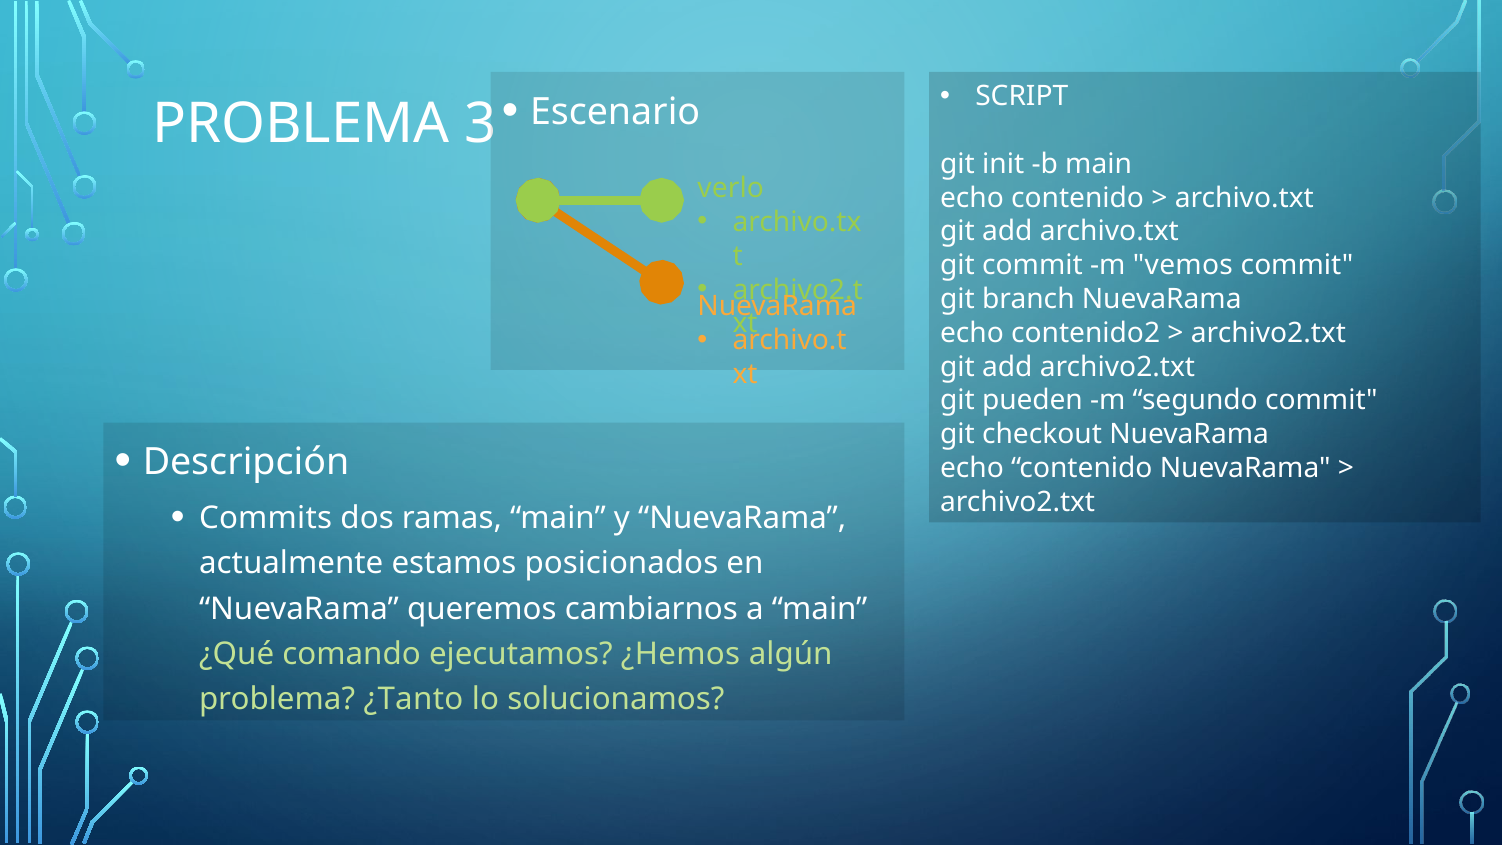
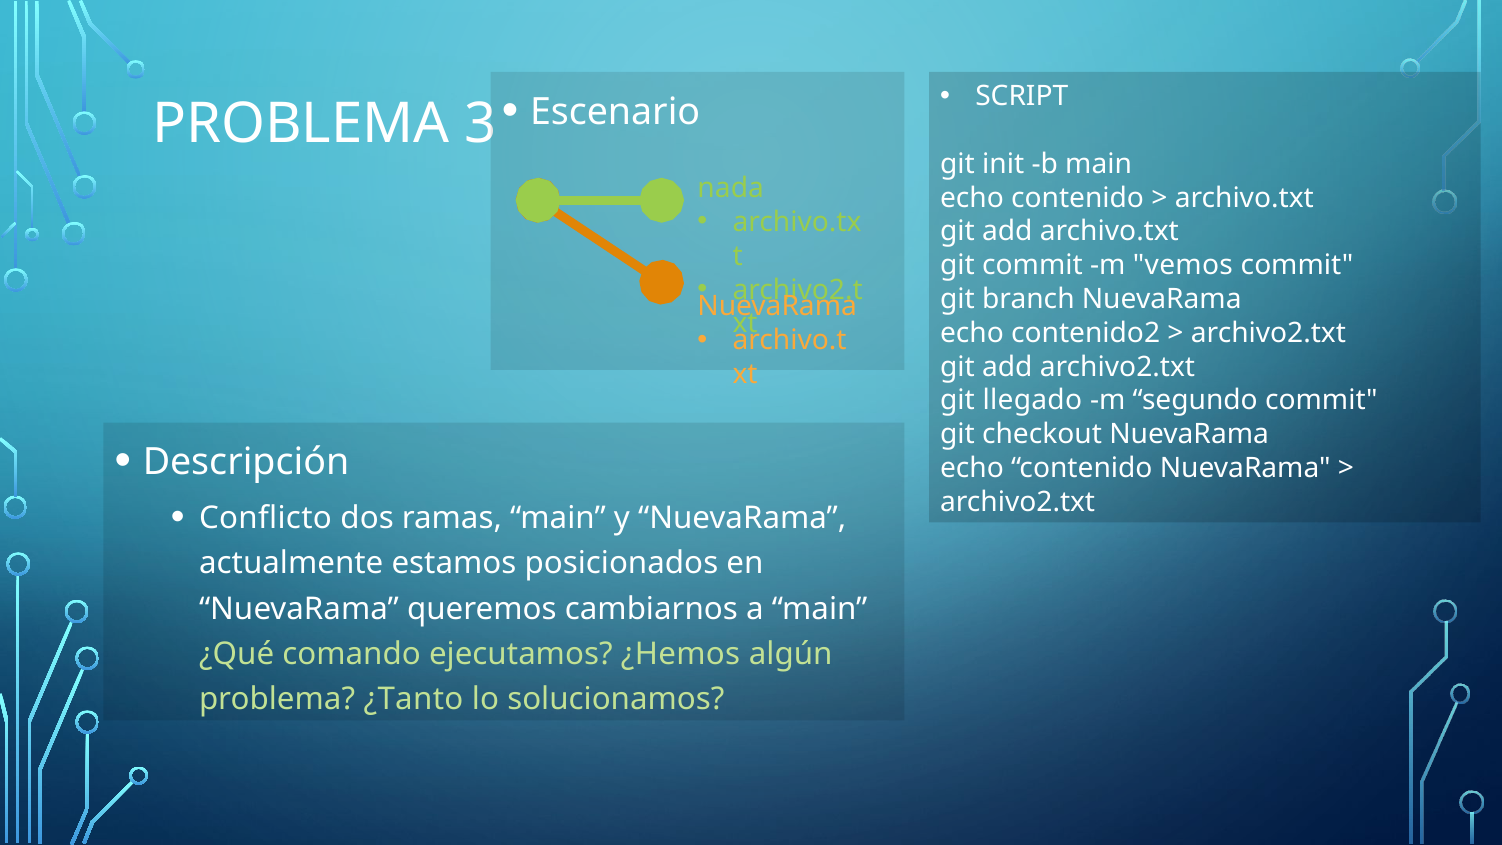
verlo: verlo -> nada (731, 188)
pueden: pueden -> llegado (1032, 400)
Commits: Commits -> Conflicto (265, 518)
